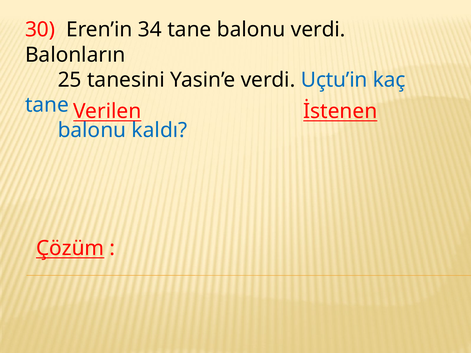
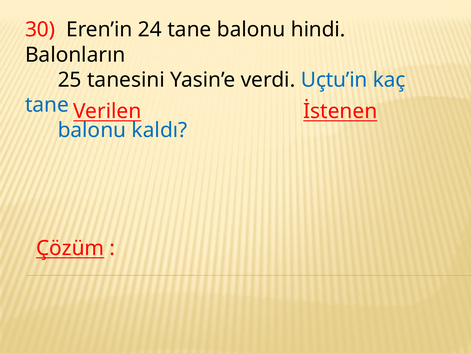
34: 34 -> 24 (150, 30)
balonu verdi: verdi -> hindi (318, 30)
